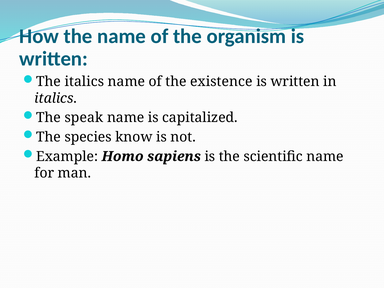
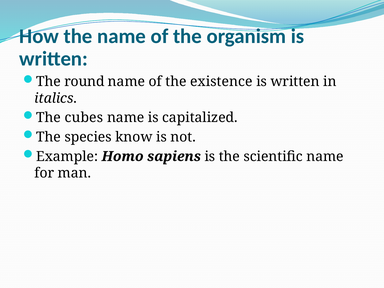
The italics: italics -> round (84, 82)
speak: speak -> cubes (84, 118)
